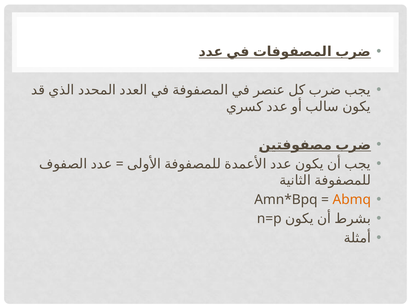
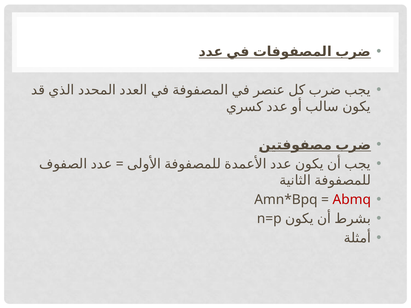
Abmq colour: orange -> red (352, 200)
